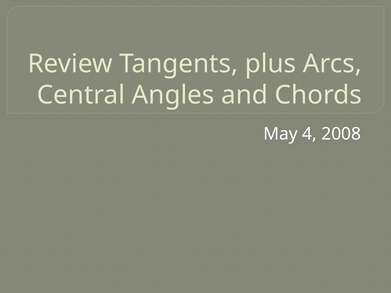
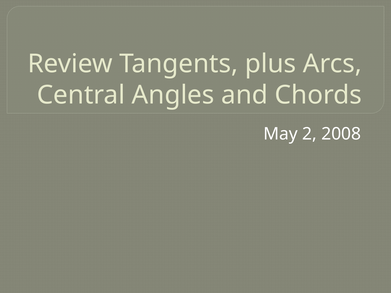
4: 4 -> 2 (310, 134)
